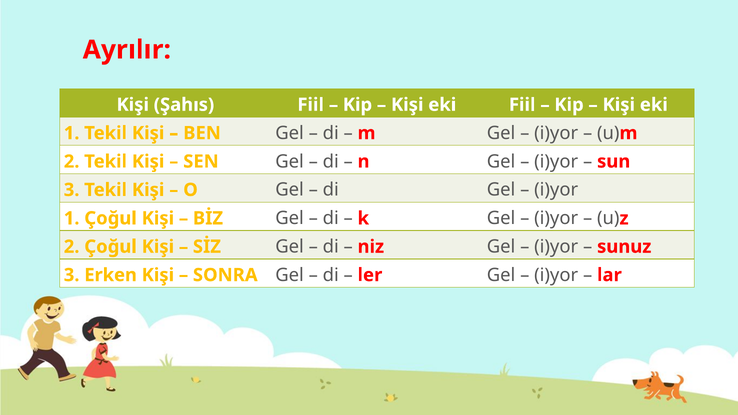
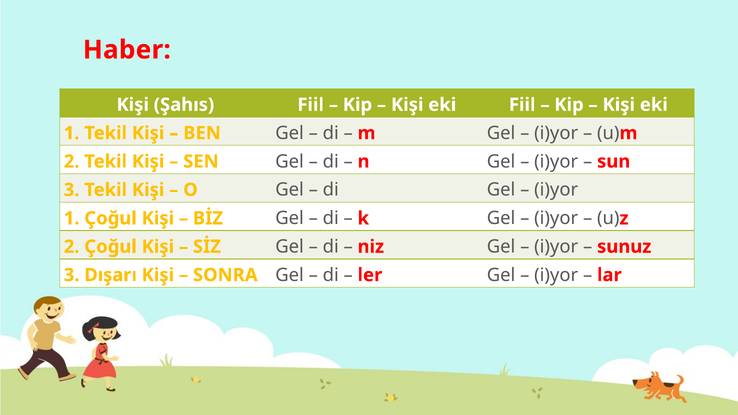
Ayrılır: Ayrılır -> Haber (127, 50)
Erken: Erken -> Dışarı (111, 275)
